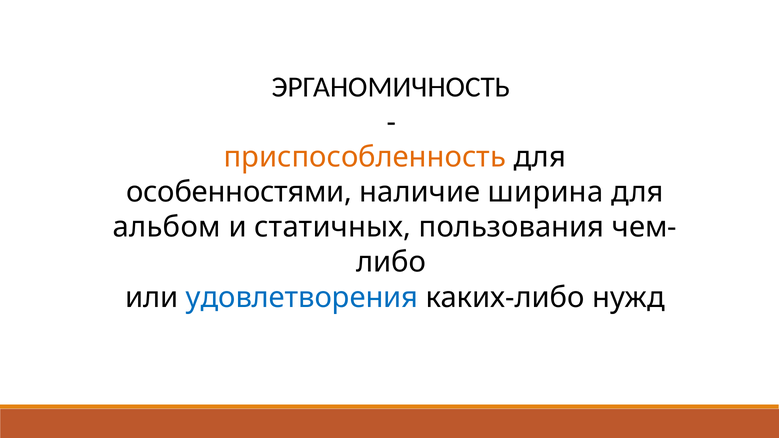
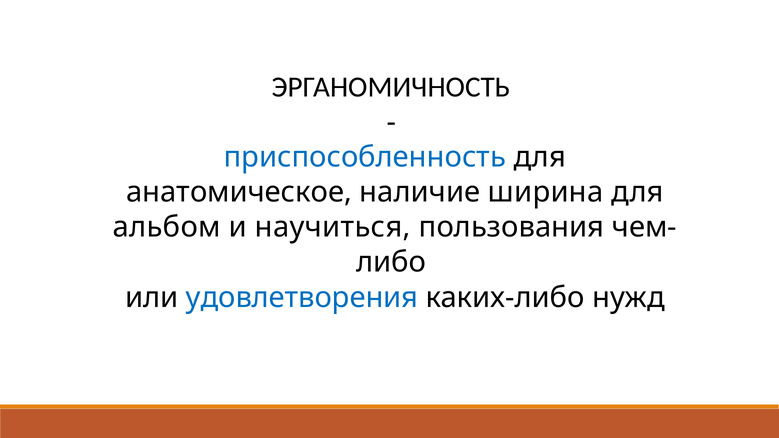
приспособленность colour: orange -> blue (365, 157)
особенностями: особенностями -> анатомическое (239, 192)
статичных: статичных -> научиться (333, 227)
